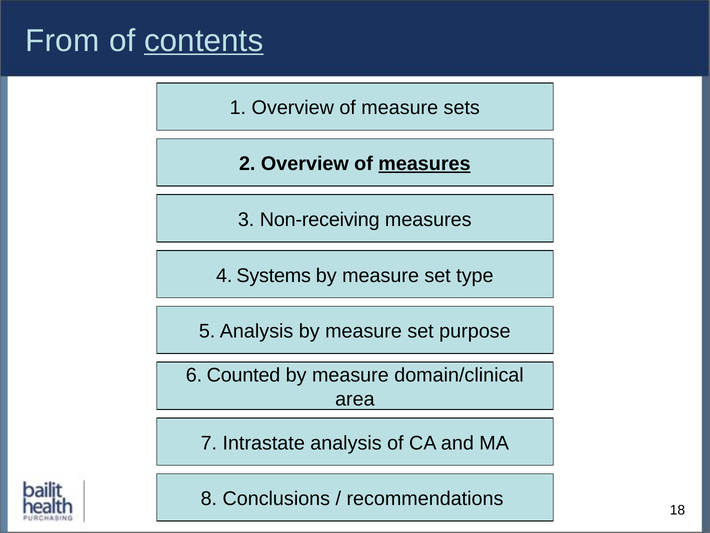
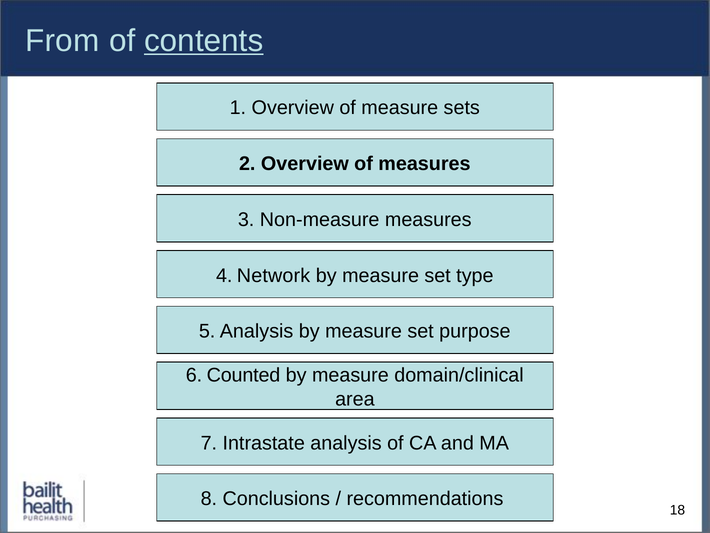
measures underline: present -> none (424, 164)
Non-receiving: Non-receiving -> Non-measure (320, 219)
Systems: Systems -> Network (274, 275)
